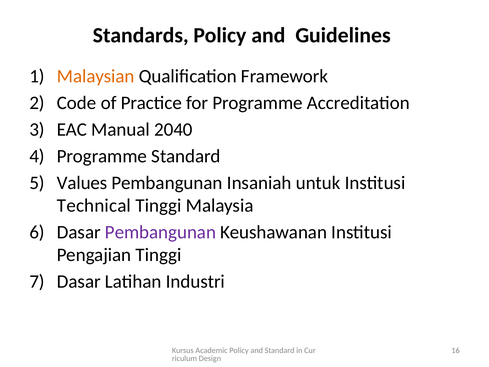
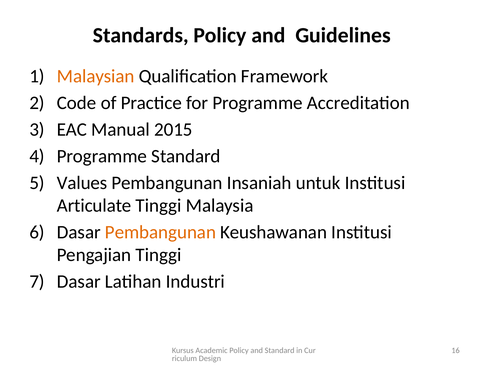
2040: 2040 -> 2015 (173, 129)
Technical: Technical -> Articulate (94, 205)
Pembangunan colour: purple -> orange (161, 232)
